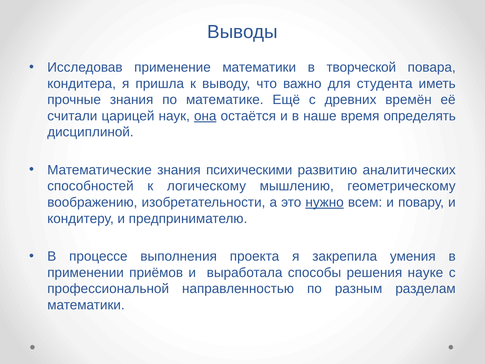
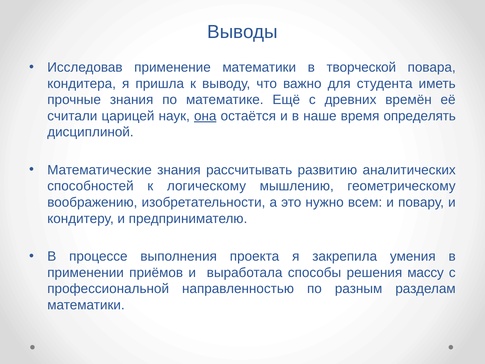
психическими: психическими -> рассчитывать (249, 170)
нужно underline: present -> none (325, 202)
науке: науке -> массу (426, 272)
